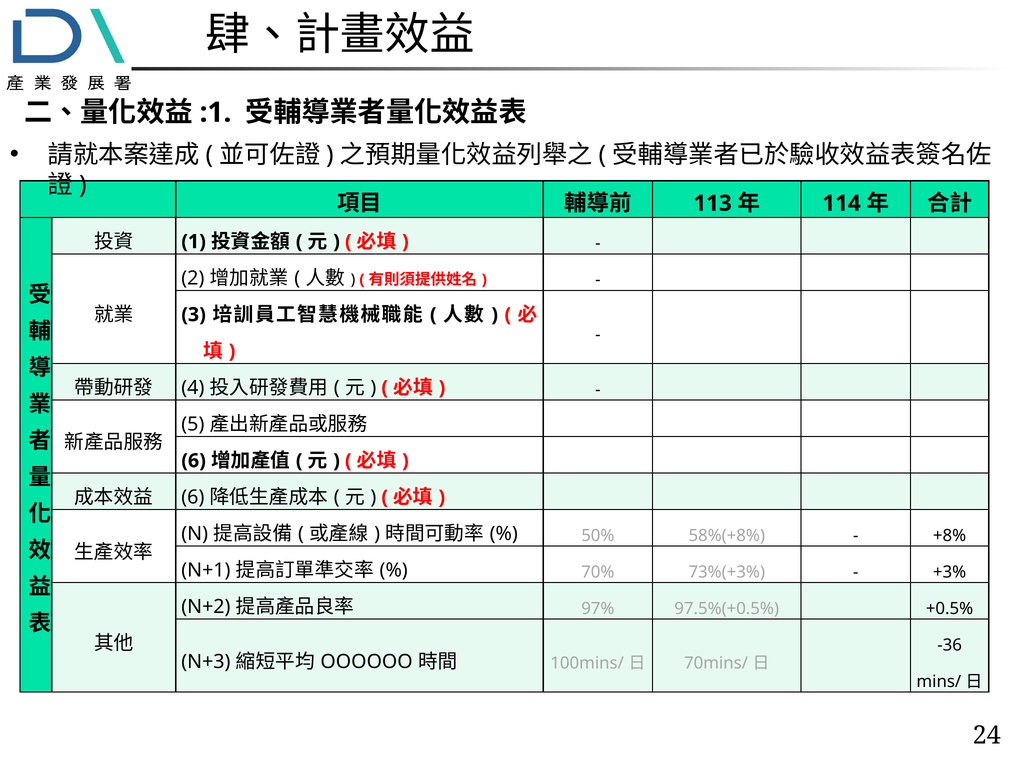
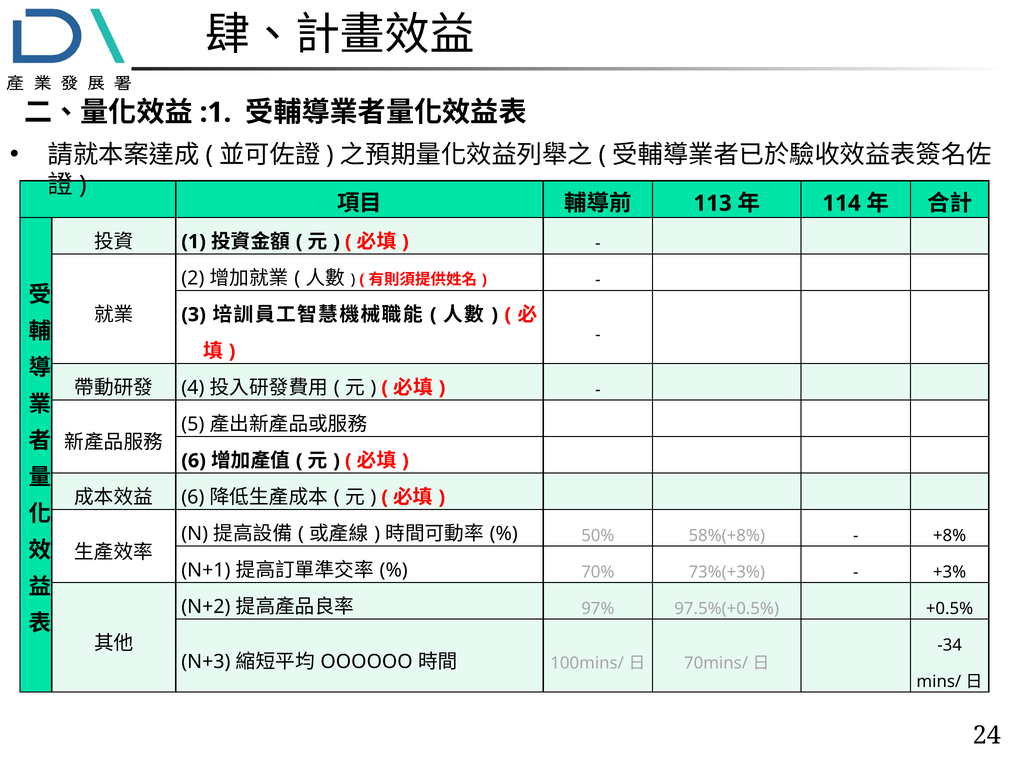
-36: -36 -> -34 (950, 645)
